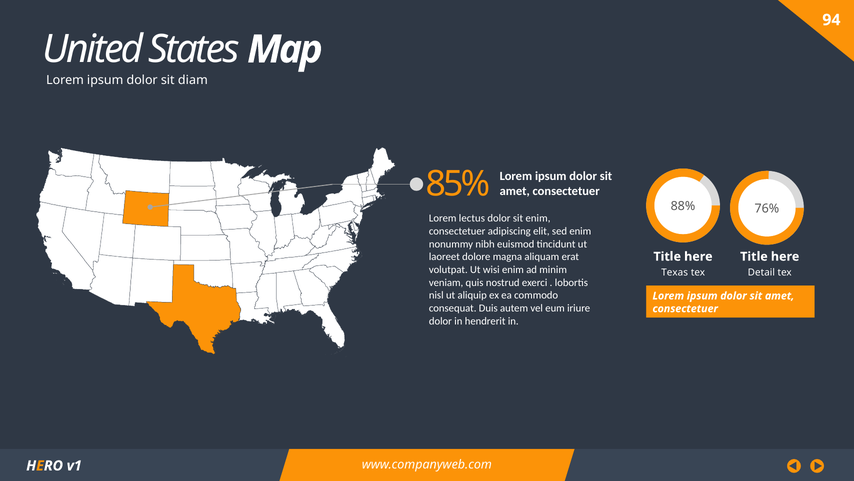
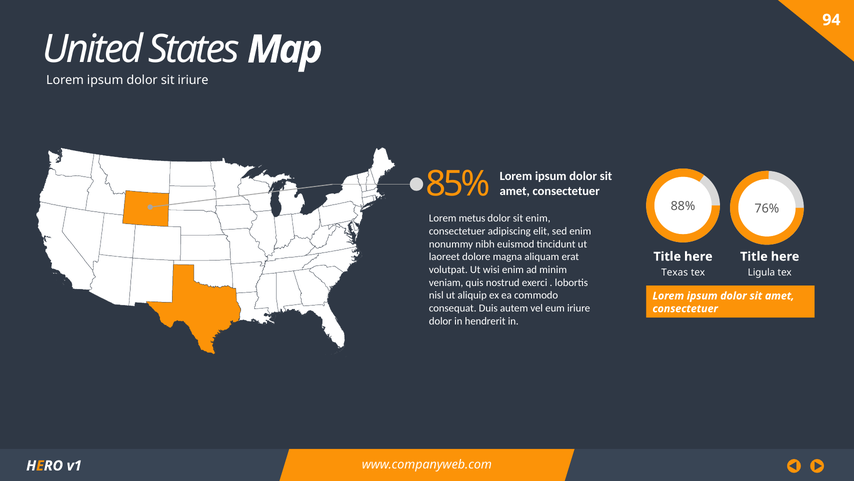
sit diam: diam -> iriure (193, 80)
lectus: lectus -> metus (472, 218)
Detail: Detail -> Ligula (761, 272)
